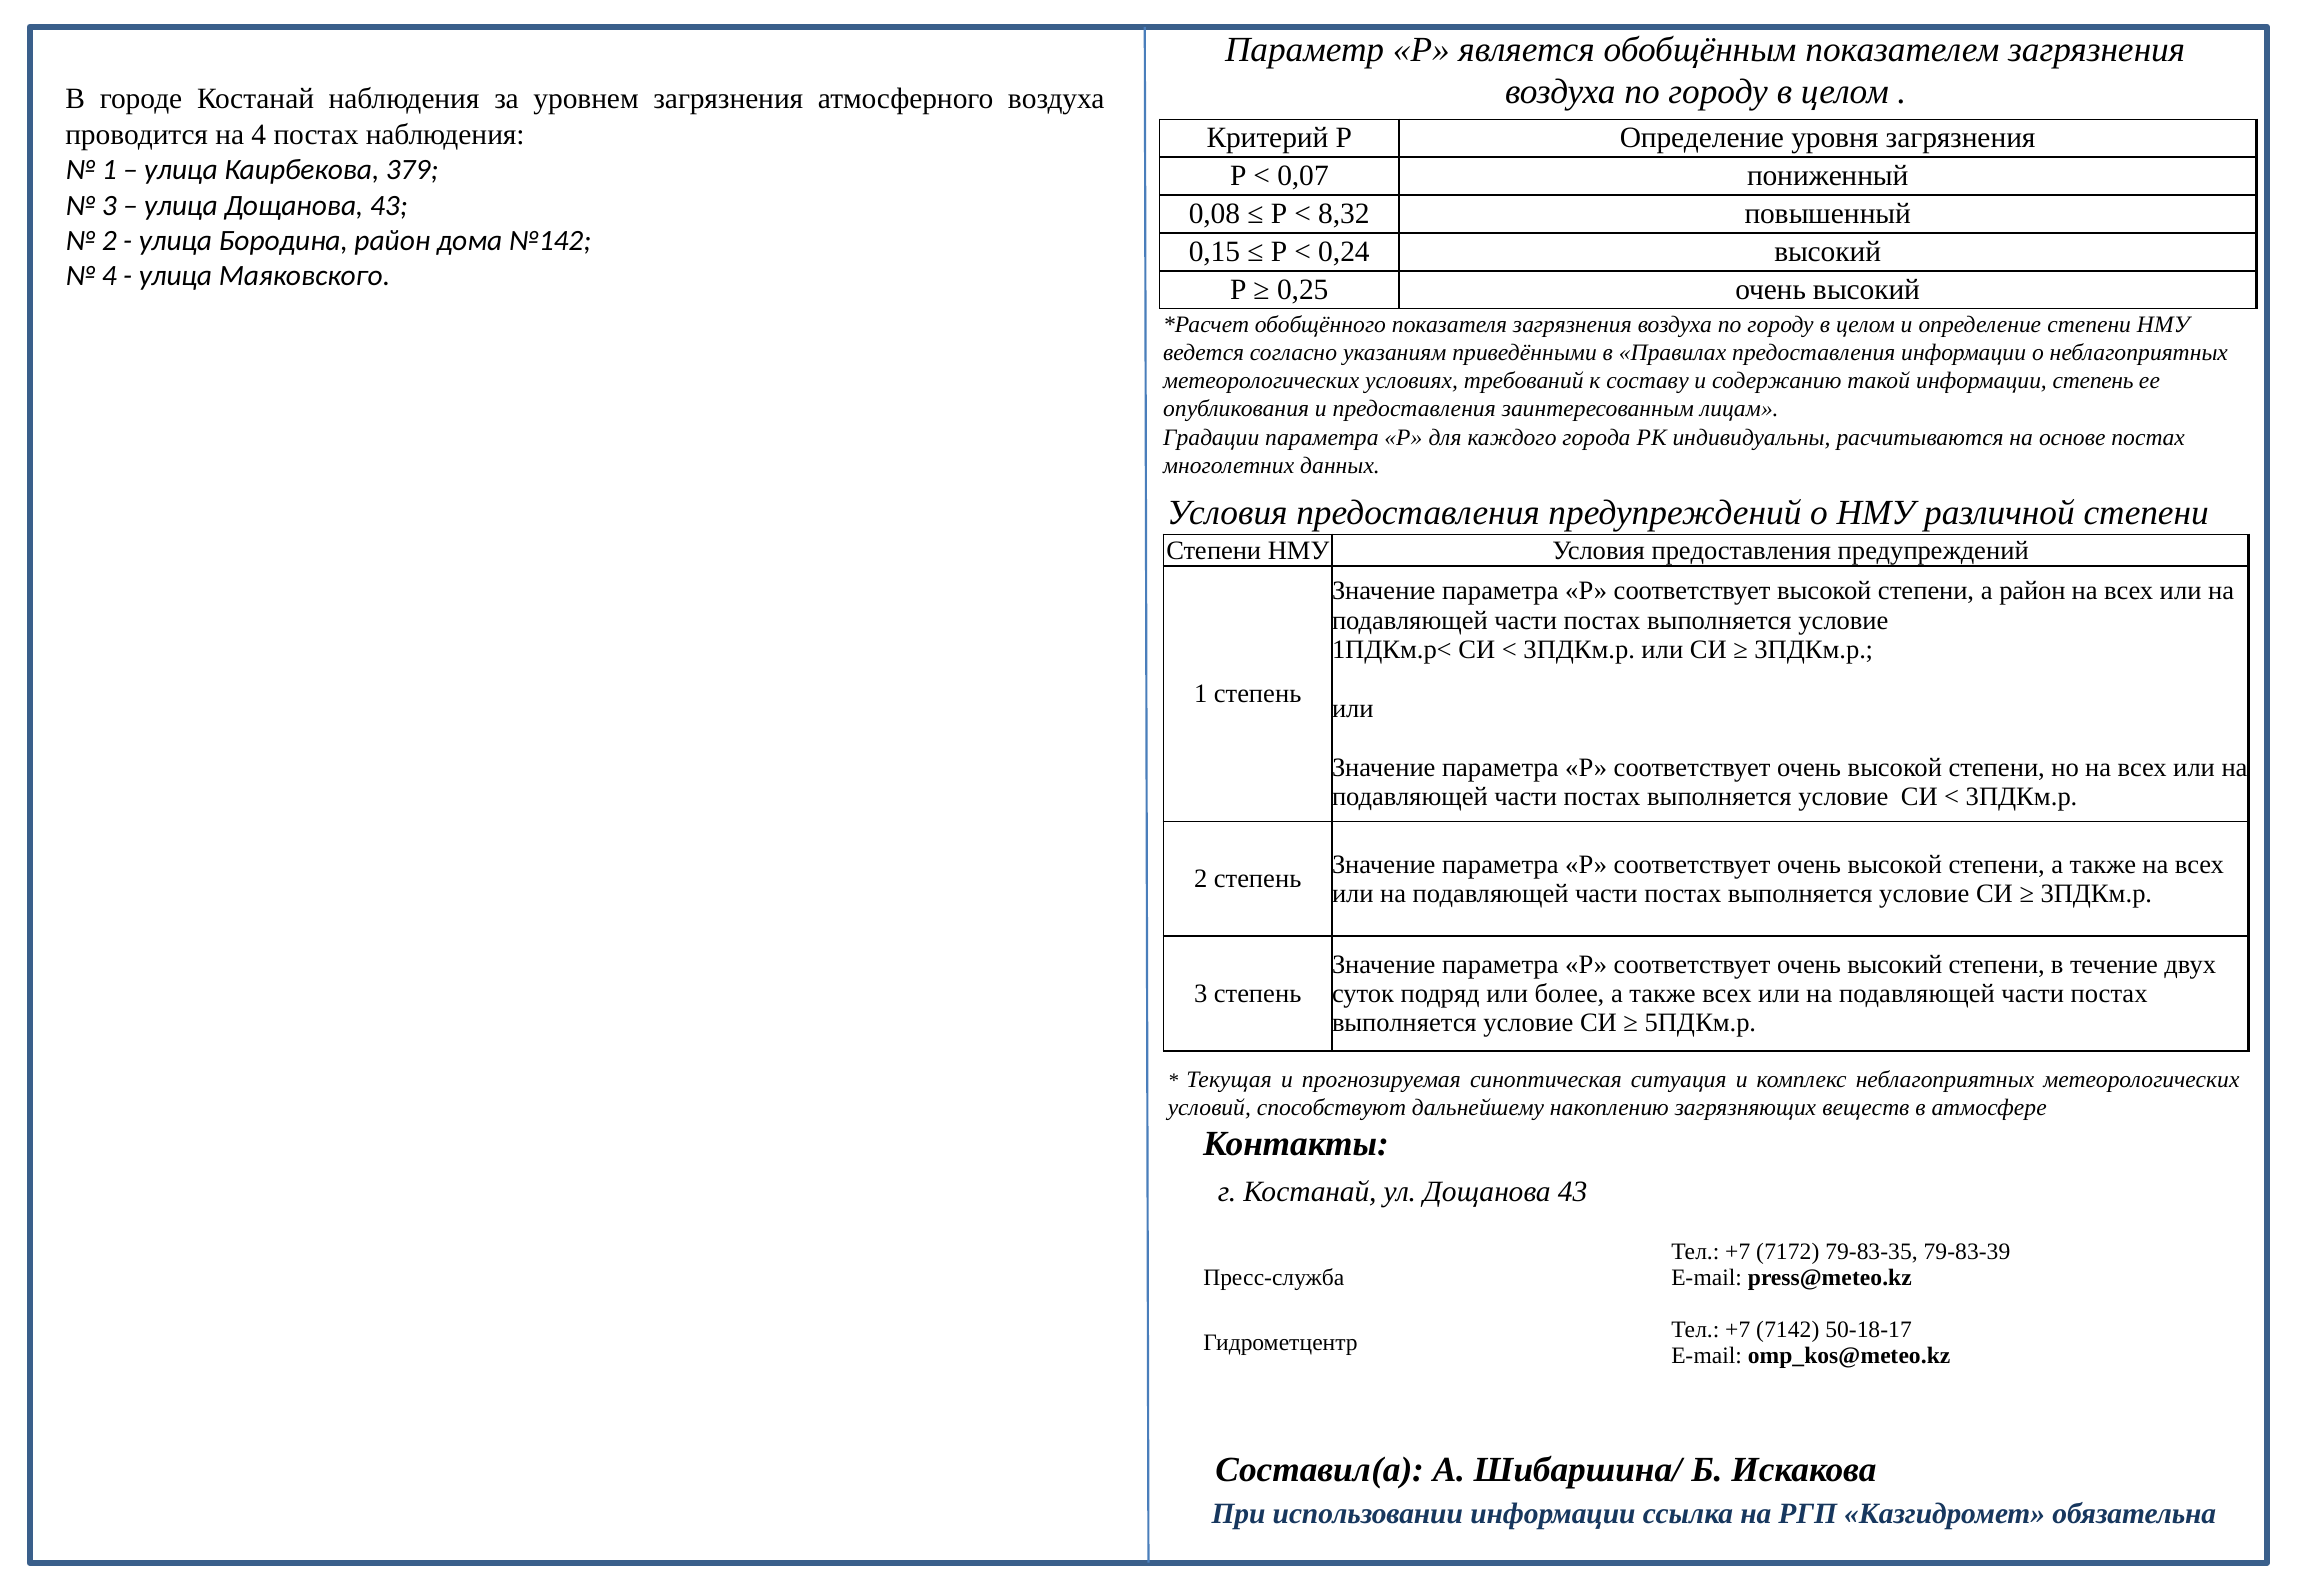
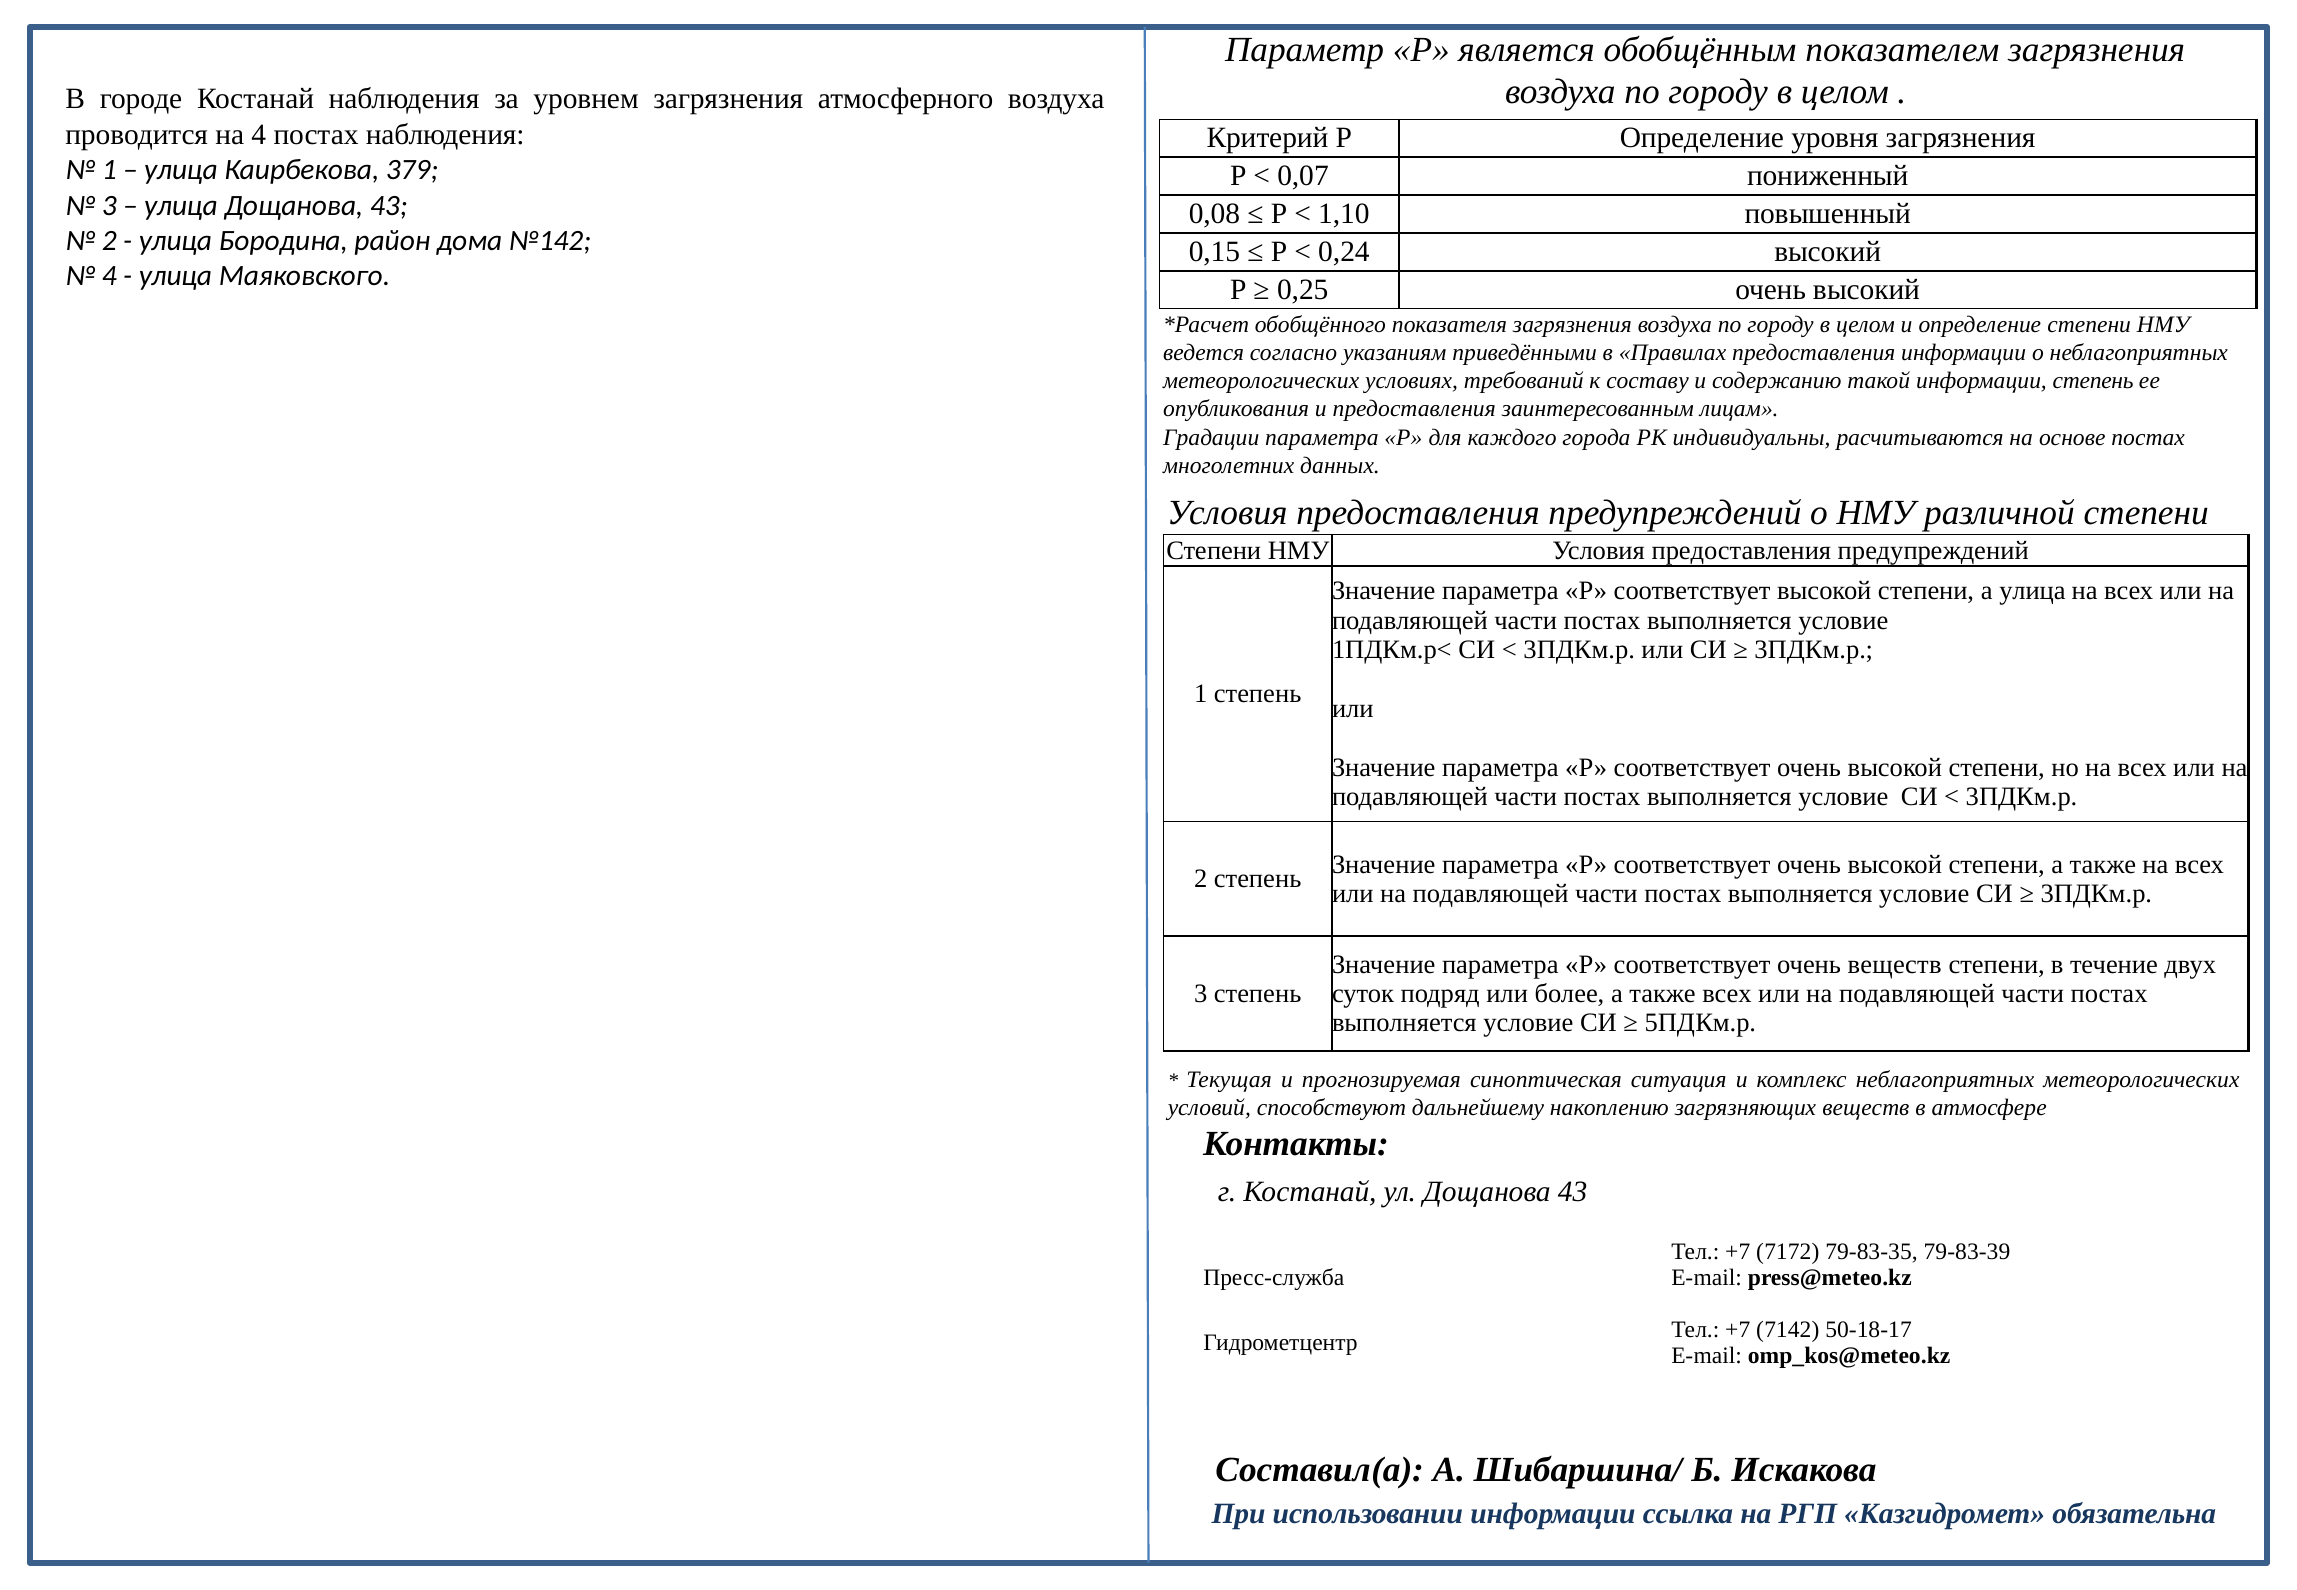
8,32: 8,32 -> 1,10 (1344, 214)
а район: район -> улица (2032, 591)
соответствует очень высокий: высокий -> веществ (1895, 965)
